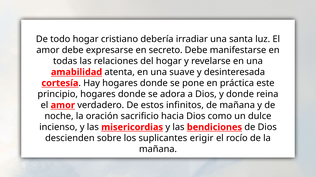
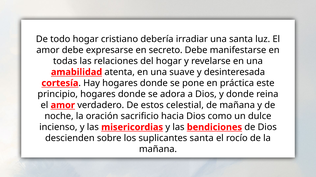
infinitos: infinitos -> celestial (185, 106)
suplicantes erigir: erigir -> santa (202, 139)
